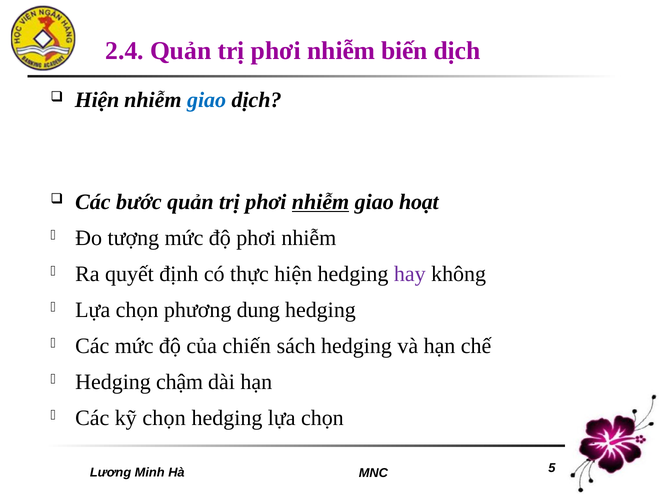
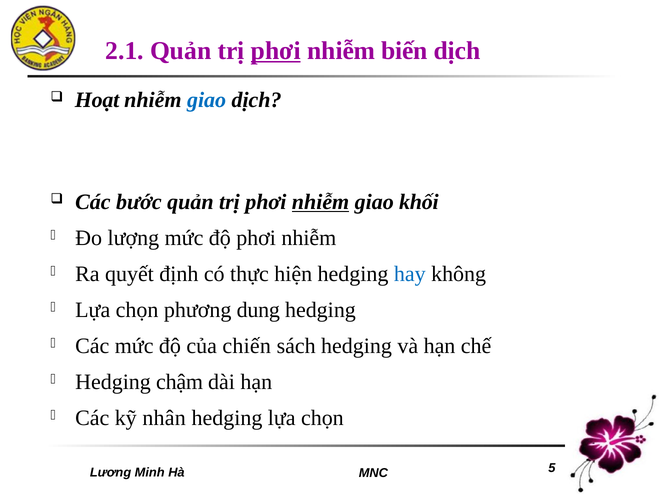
2.4: 2.4 -> 2.1 (125, 51)
phơi underline: none -> present (276, 51)
Hiện: Hiện -> Hoạt (97, 100)
hoạt: hoạt -> khối (419, 202)
tượng: tượng -> lượng (133, 238)
hay colour: purple -> blue (410, 274)
kỹ chọn: chọn -> nhân (164, 418)
